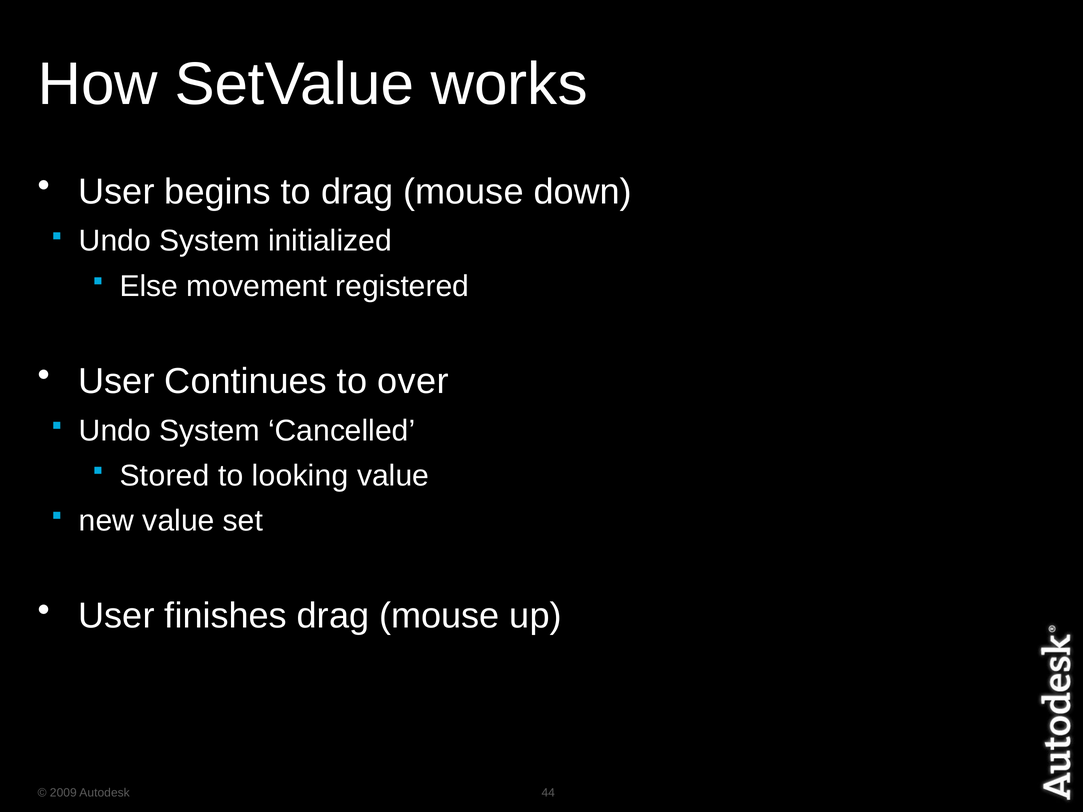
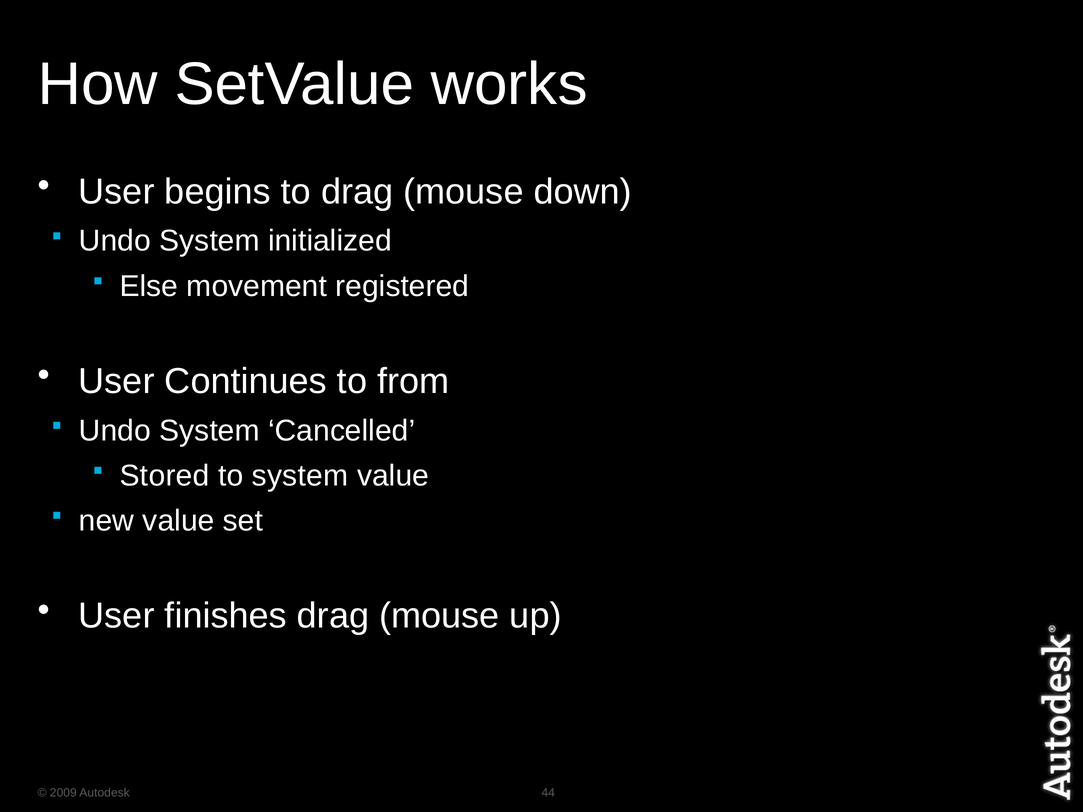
over: over -> from (413, 382)
to looking: looking -> system (300, 476)
